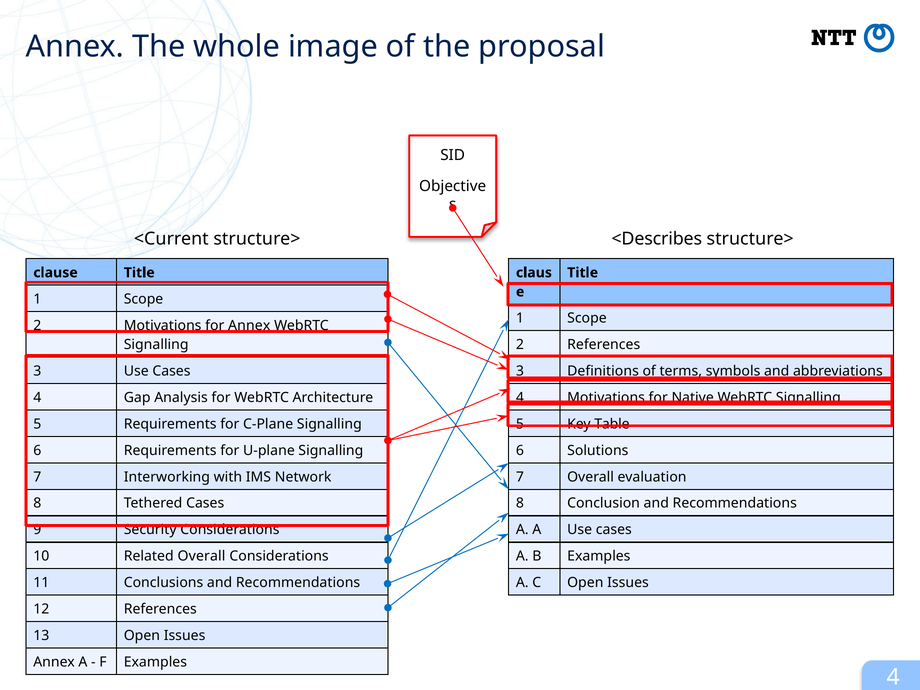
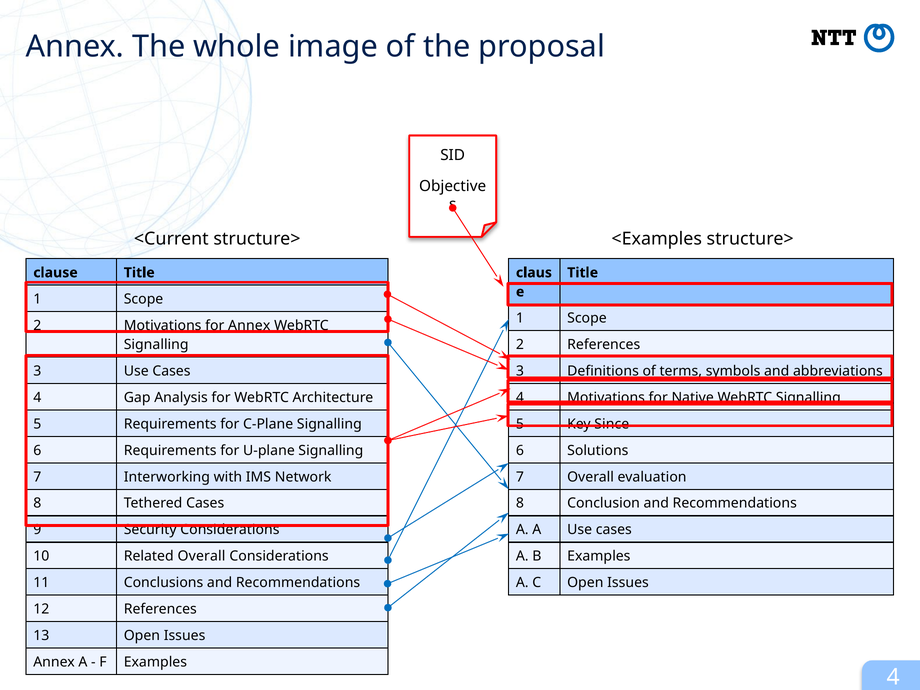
<Describes: <Describes -> <Examples (657, 239)
Table: Table -> Since (612, 424)
